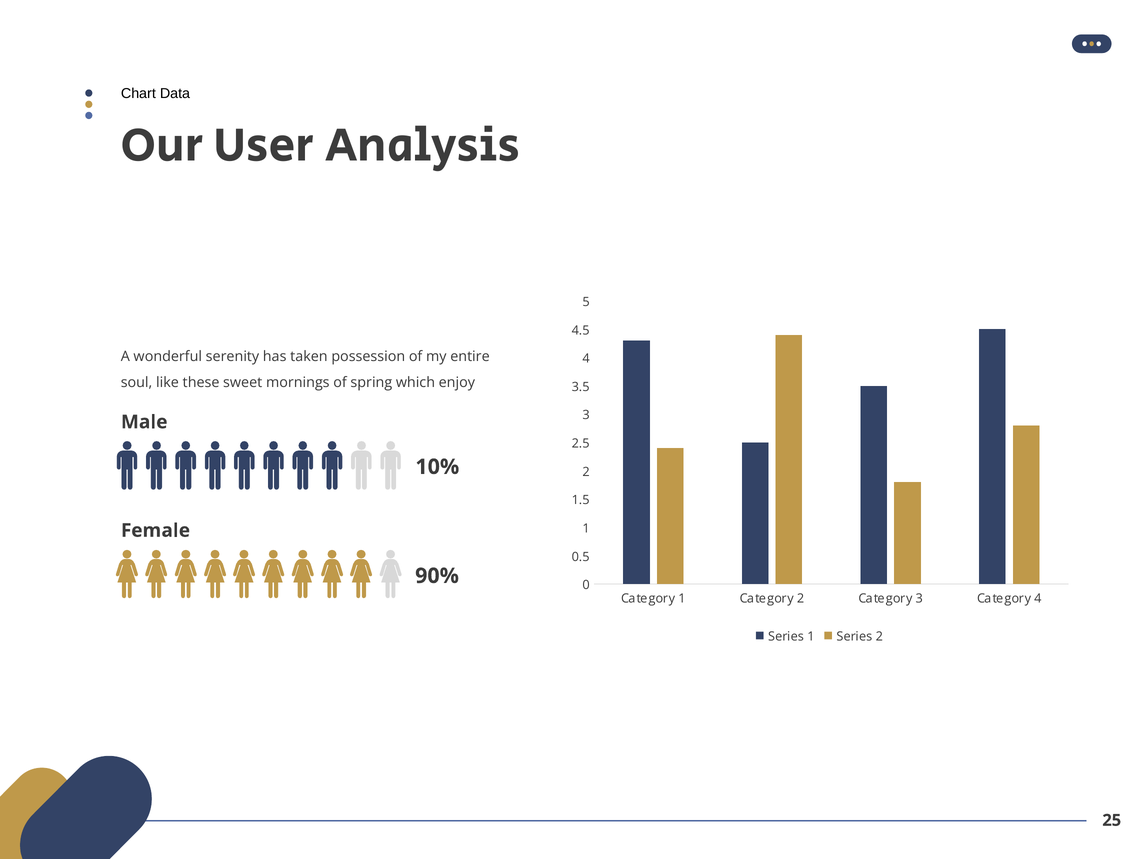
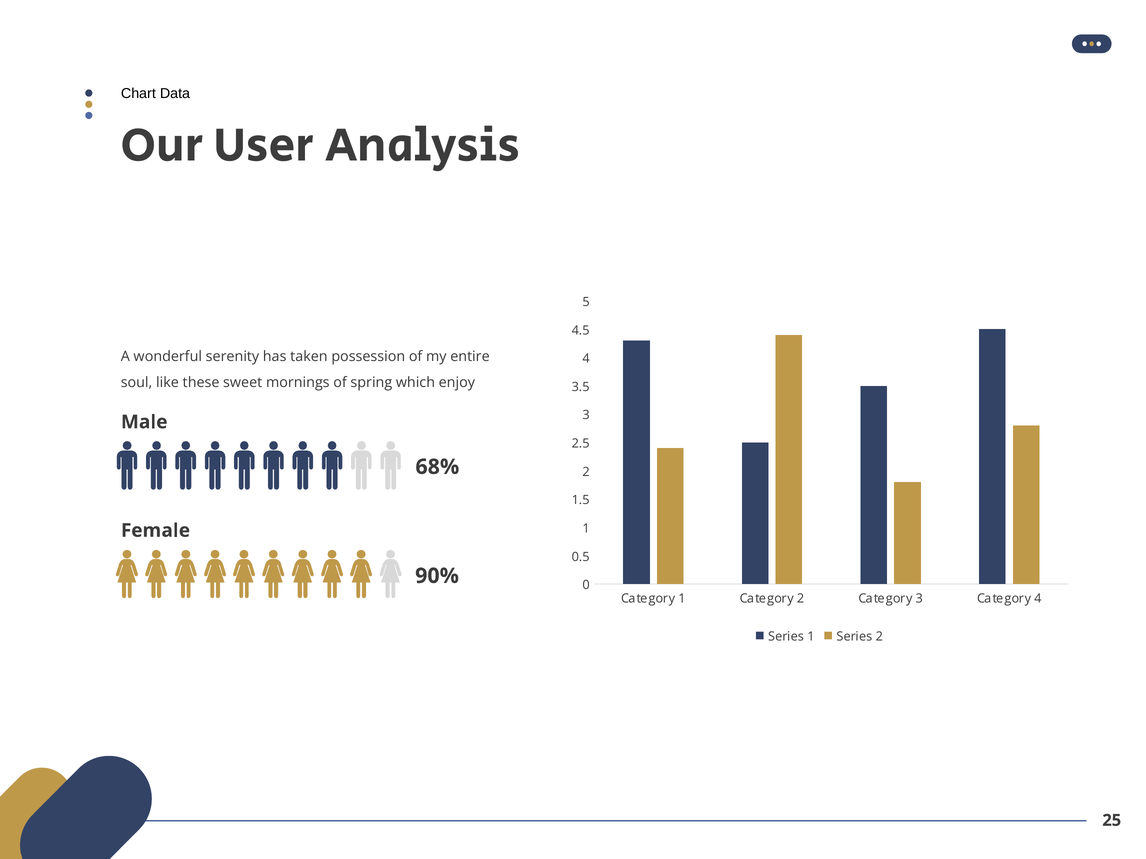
10%: 10% -> 68% (437, 467)
